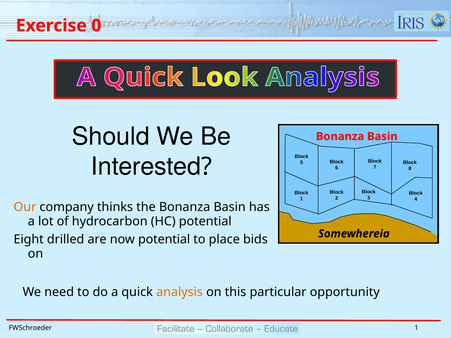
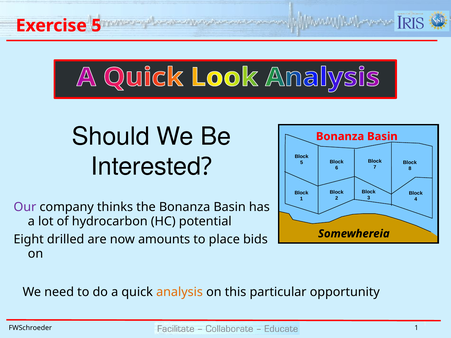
Exercise 0: 0 -> 5 (96, 26)
Our colour: orange -> purple (25, 207)
now potential: potential -> amounts (164, 239)
